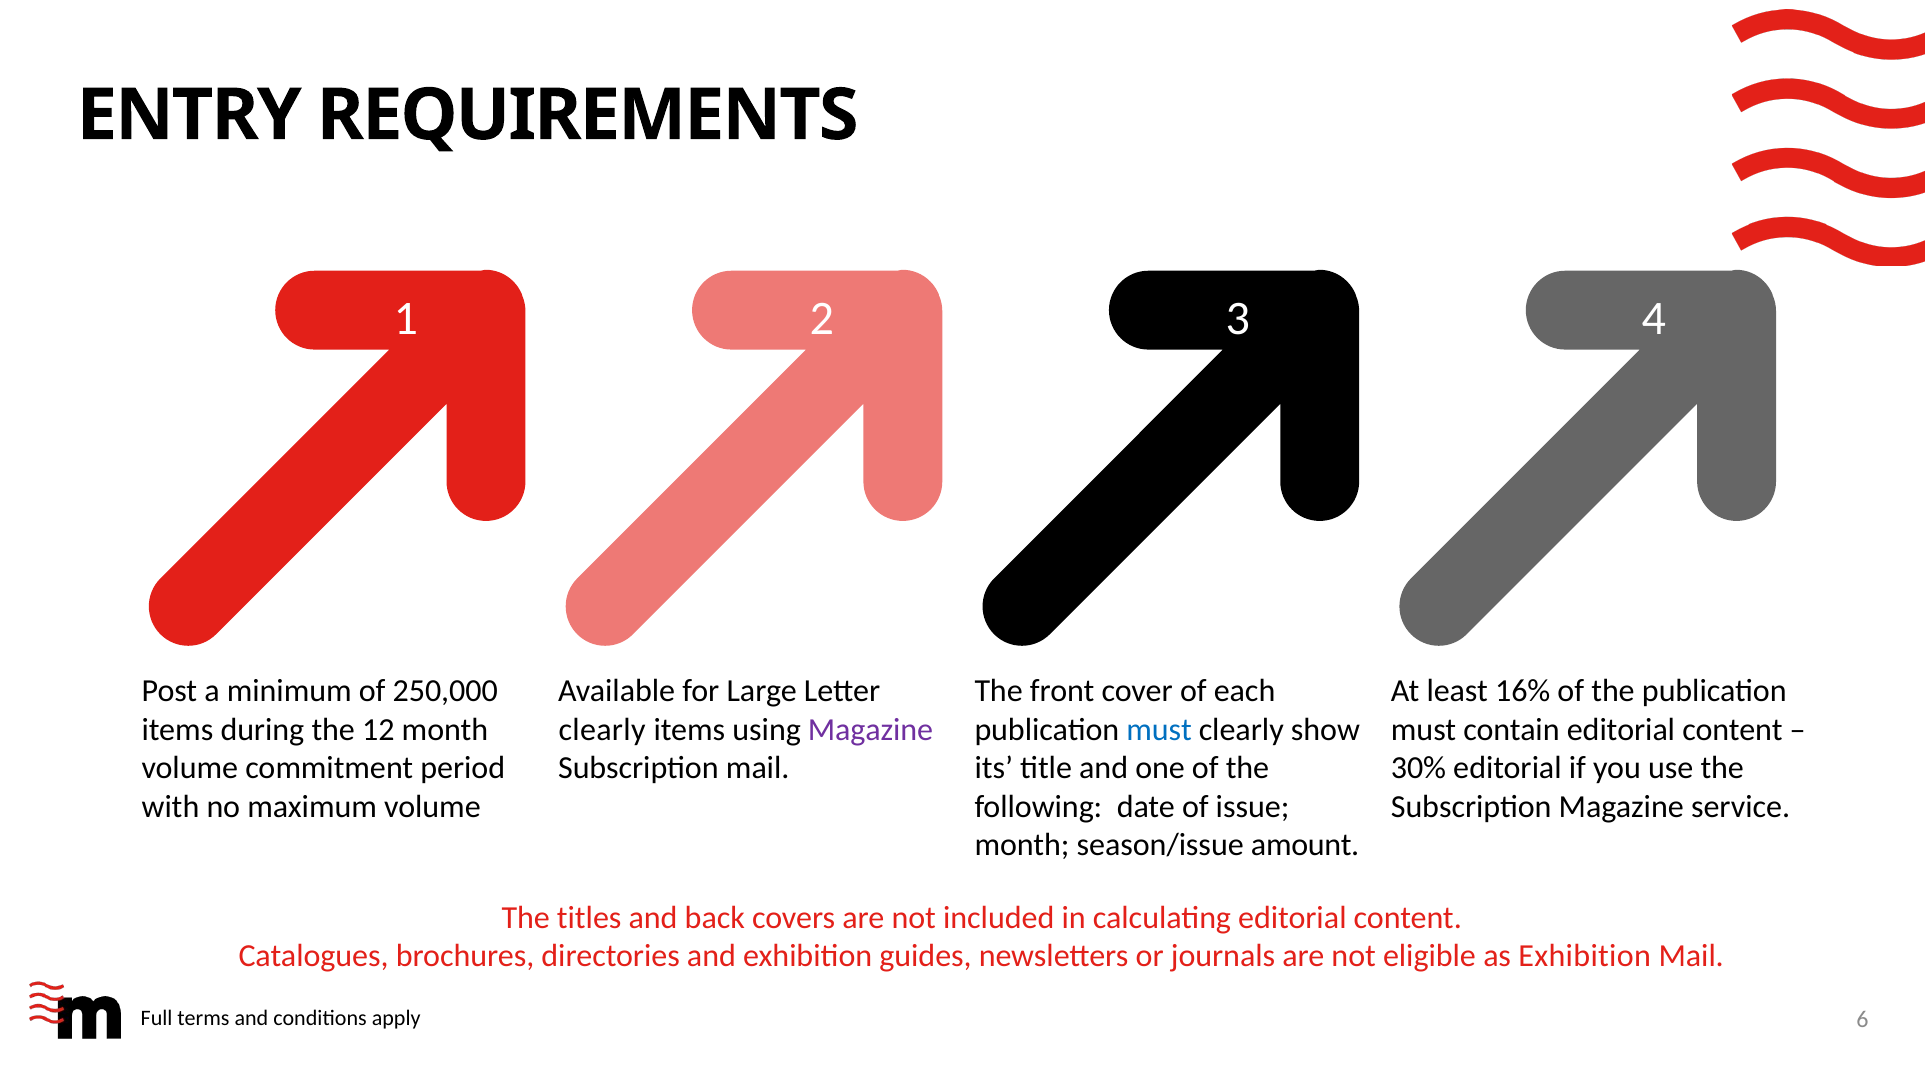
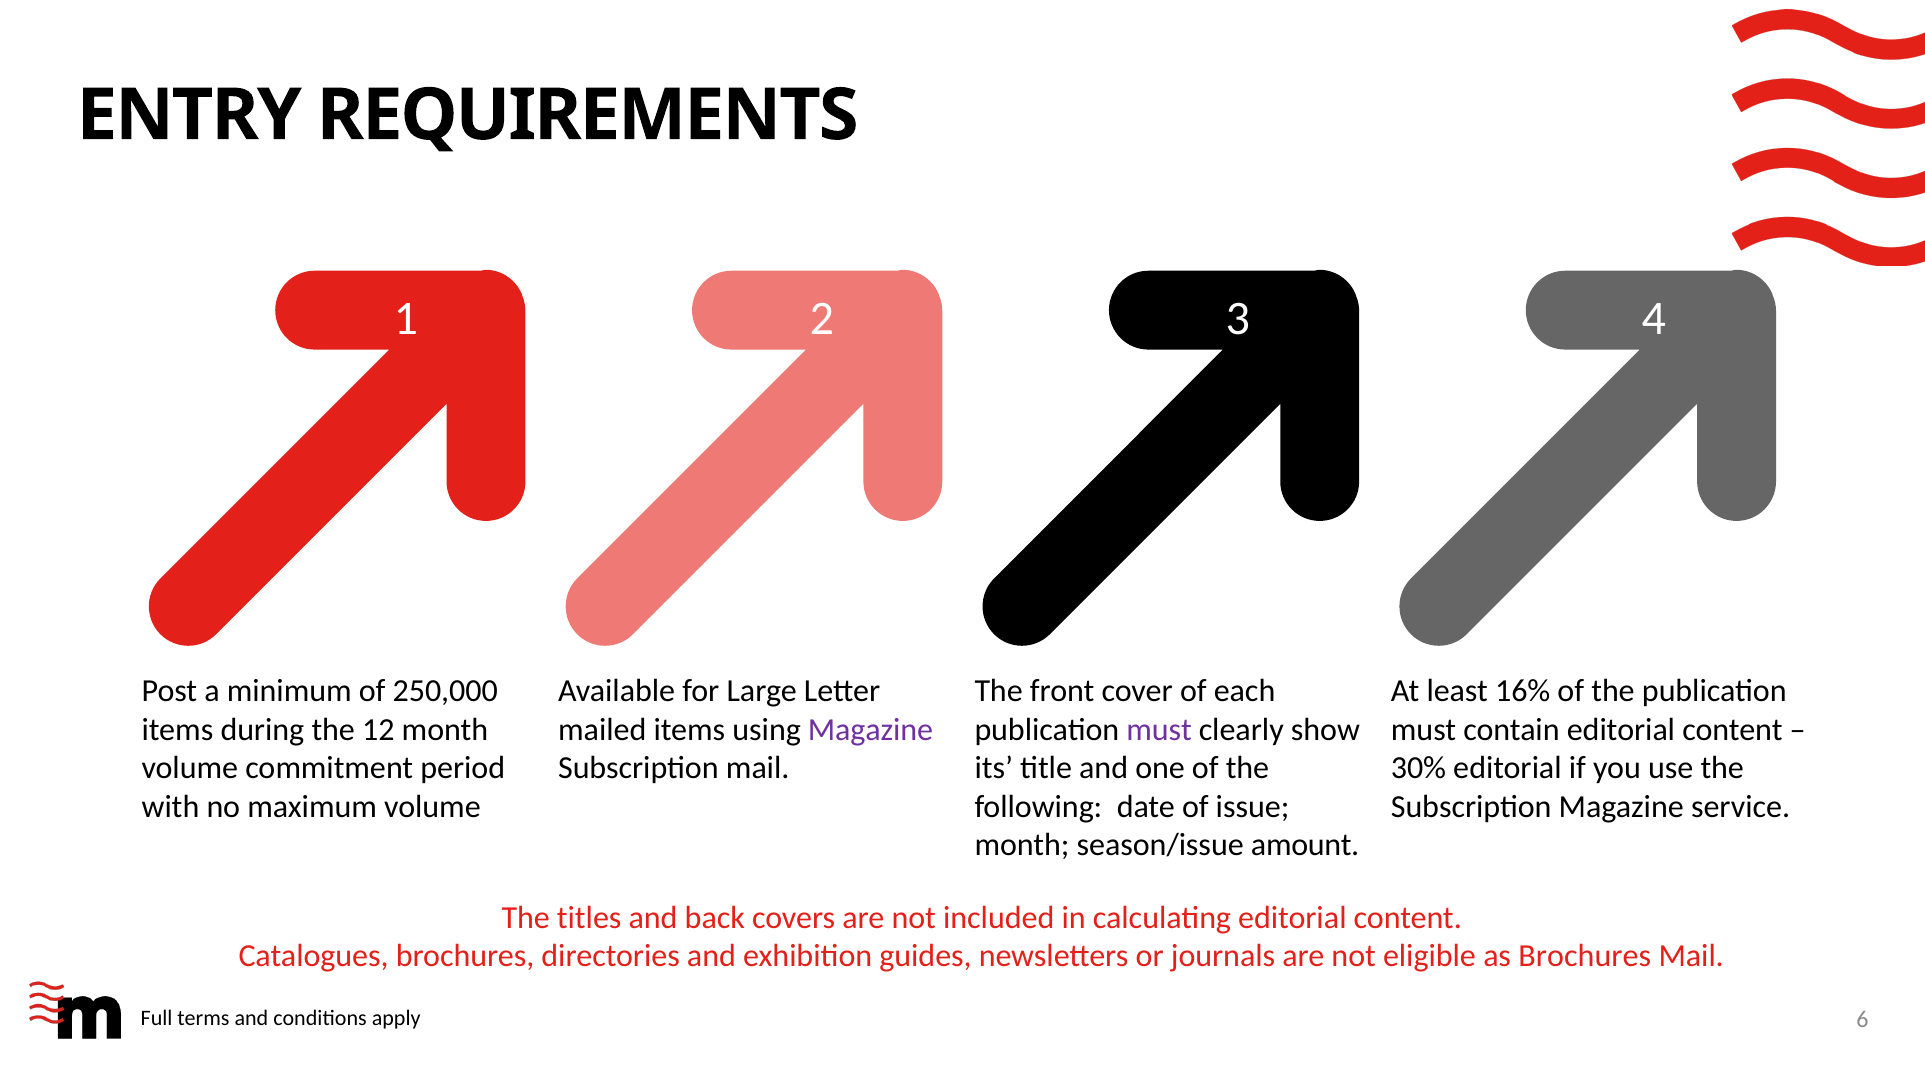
clearly: clearly -> mailed (602, 730)
must colour: blue -> purple (1159, 730)
as Exhibition: Exhibition -> Brochures (1585, 956)
